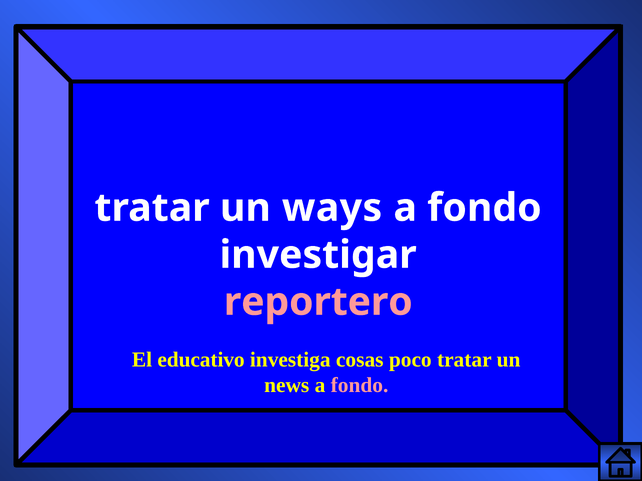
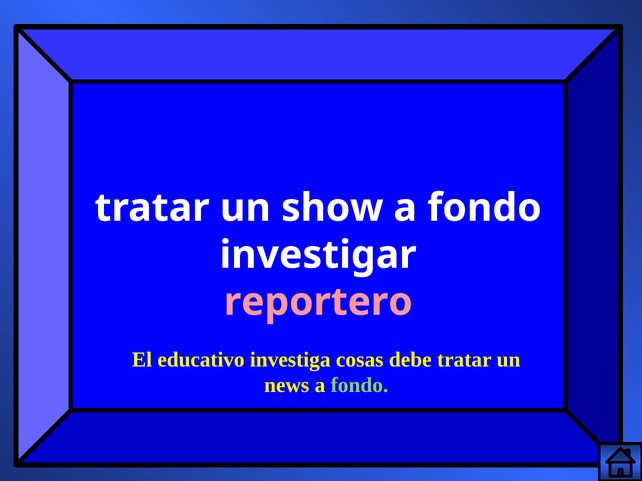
ways: ways -> show (332, 208)
poco: poco -> debe (410, 360)
fondo colour: pink -> light green (360, 386)
